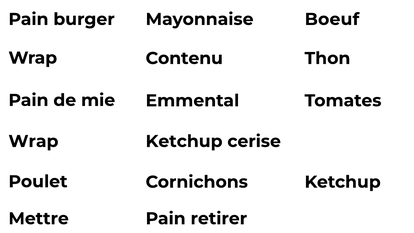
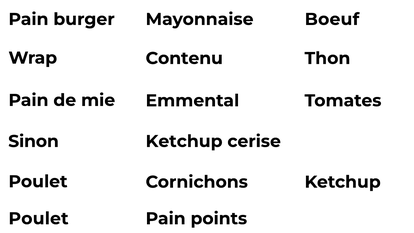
Wrap: Wrap -> Sinon (34, 141)
Mettre: Mettre -> Poulet (38, 218)
retirer: retirer -> points (219, 218)
